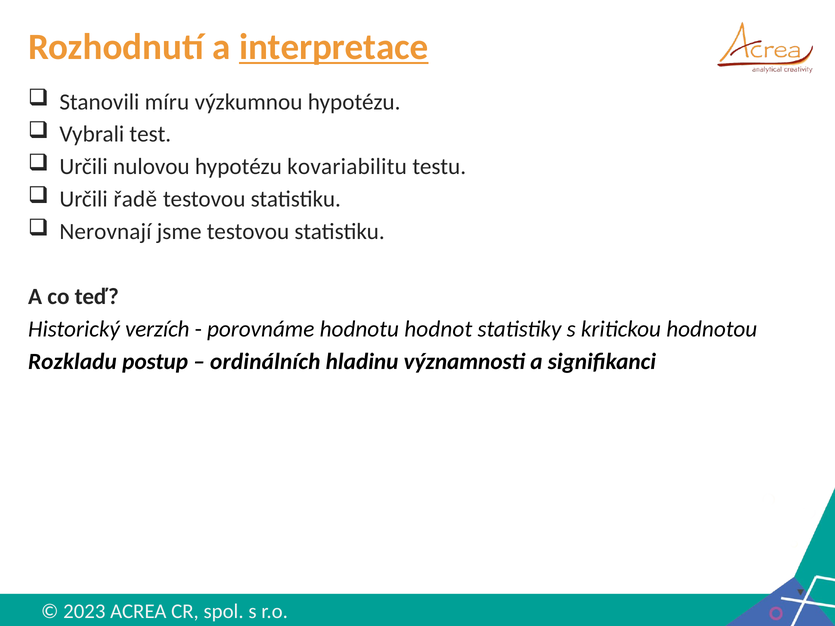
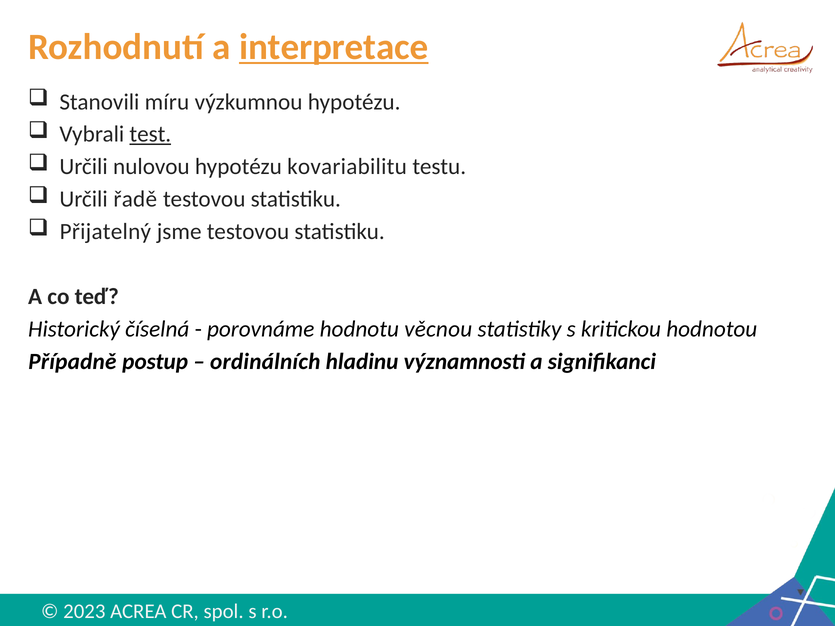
test underline: none -> present (150, 134)
Nerovnají: Nerovnají -> Přijatelný (105, 232)
verzích: verzích -> číselná (157, 329)
hodnot: hodnot -> věcnou (438, 329)
Rozkladu: Rozkladu -> Případně (72, 362)
